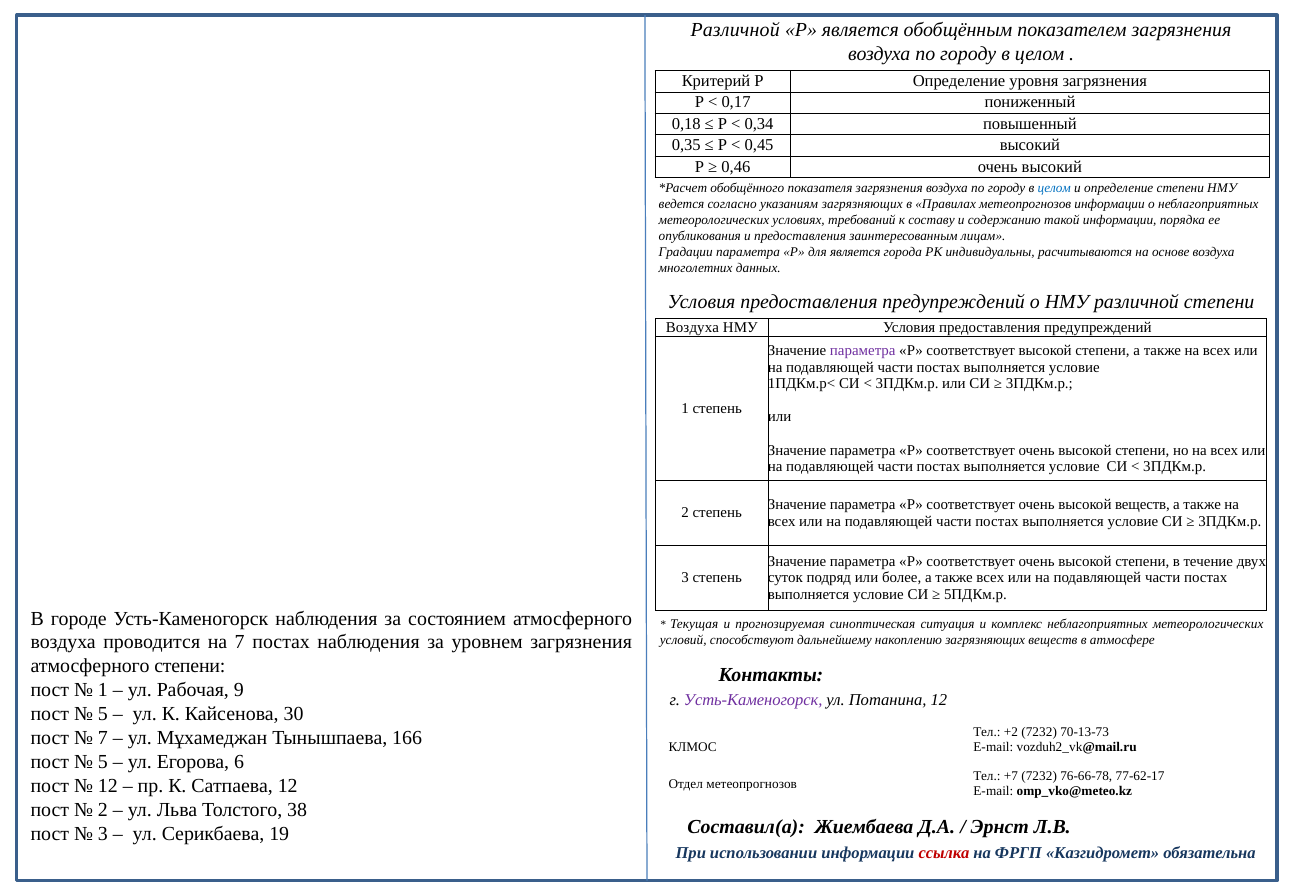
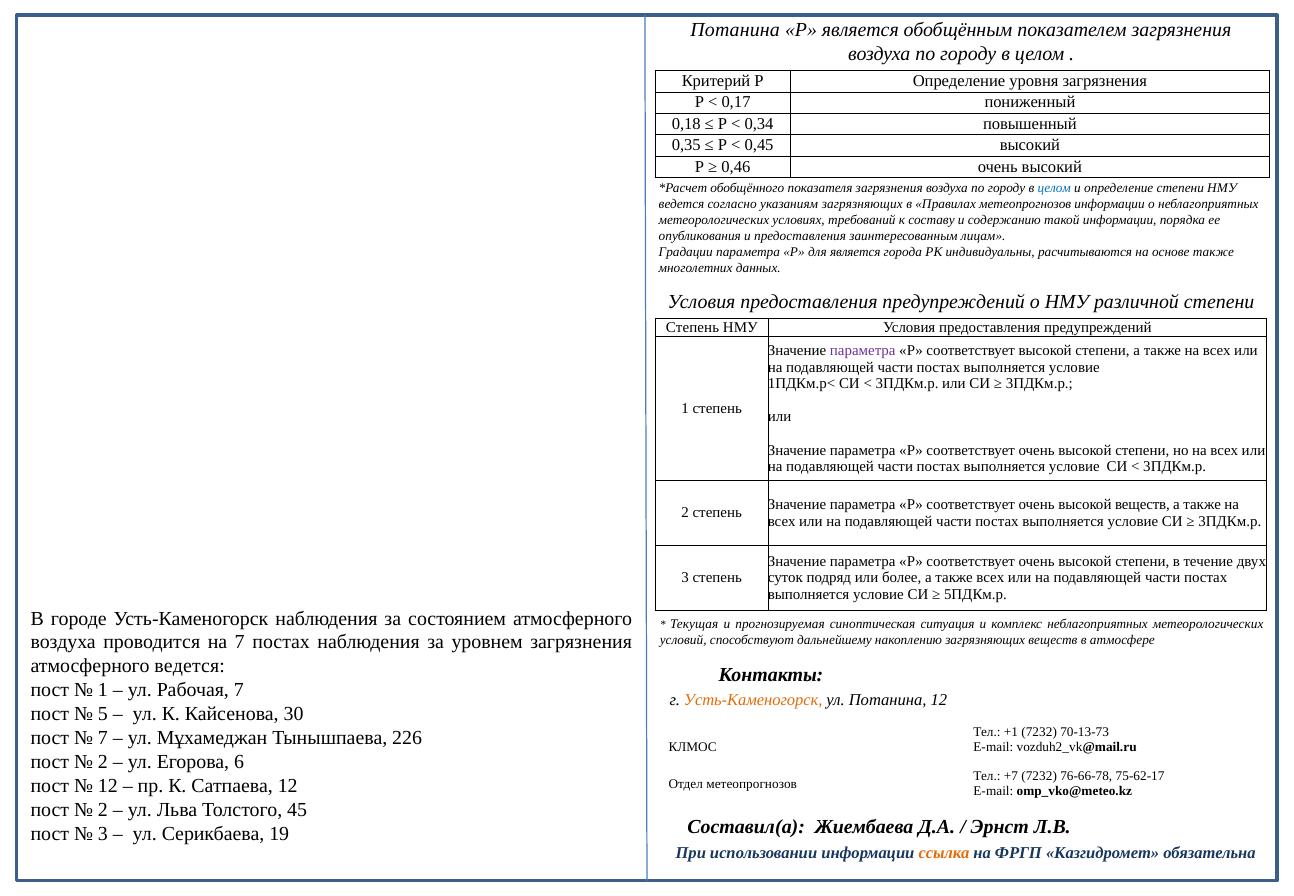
Различной: Различной -> Потанина (735, 30)
основе воздуха: воздуха -> также (1213, 252)
Воздуха: Воздуха -> Степень (692, 328)
атмосферного степени: степени -> ведется (190, 666)
Рабочая 9: 9 -> 7 (239, 690)
Усть-Каменогорск colour: purple -> orange (753, 700)
+2: +2 -> +1 (1011, 732)
166: 166 -> 226 (407, 738)
5: 5 -> 2 (103, 762)
77-62-17: 77-62-17 -> 75-62-17 (1140, 776)
38: 38 -> 45 (297, 809)
ссылка colour: red -> orange (944, 853)
